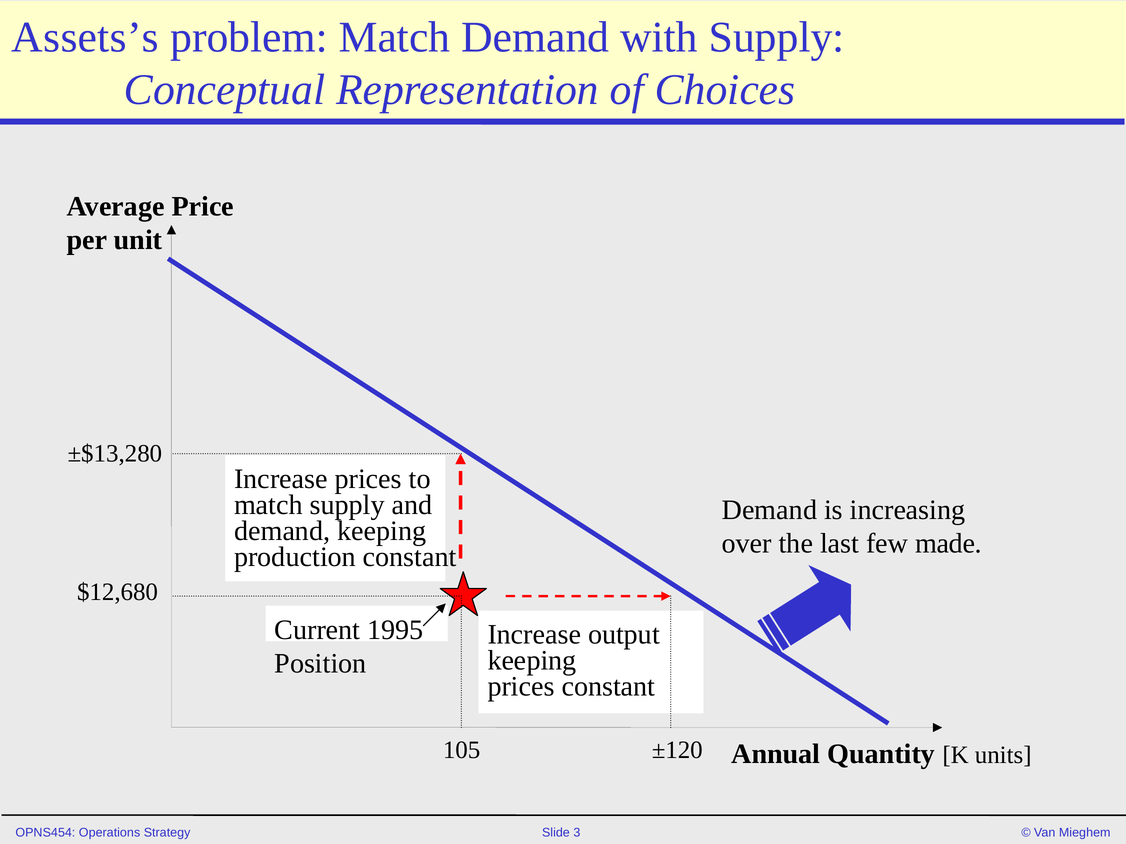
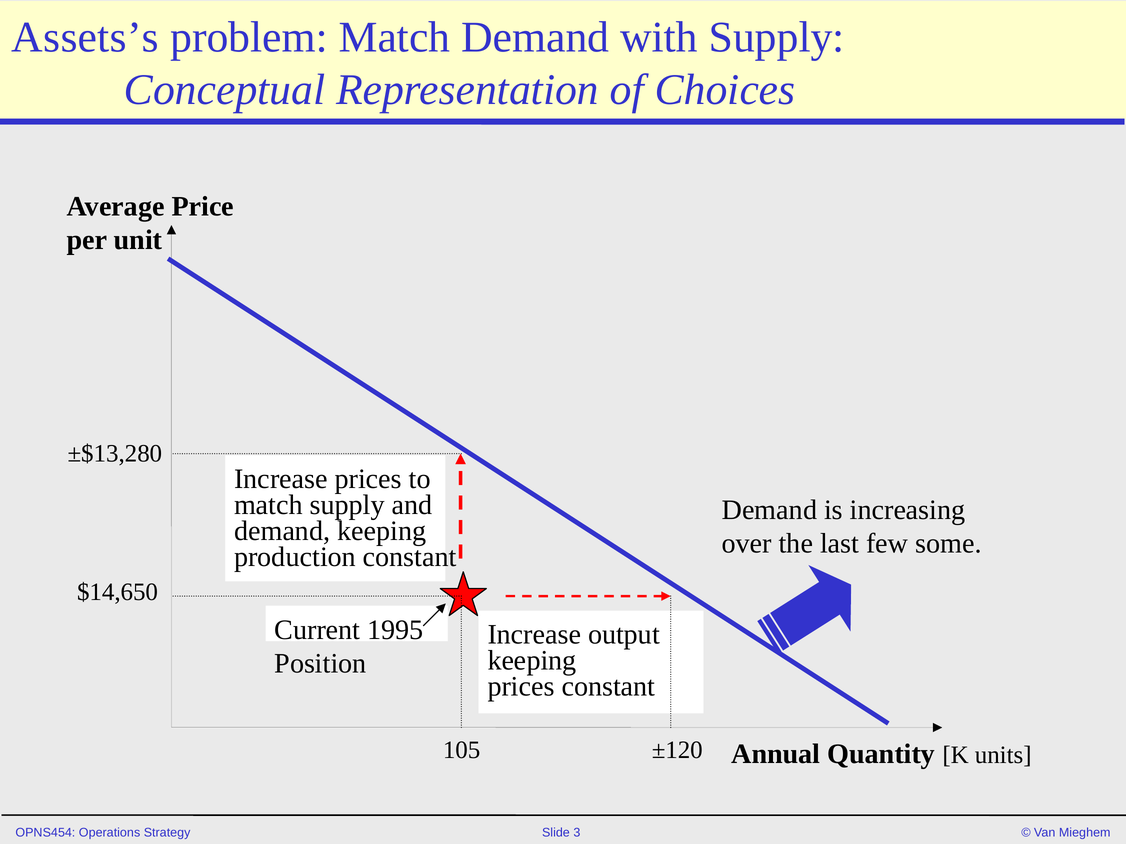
made: made -> some (948, 544)
$12,680: $12,680 -> $14,650 (118, 592)
